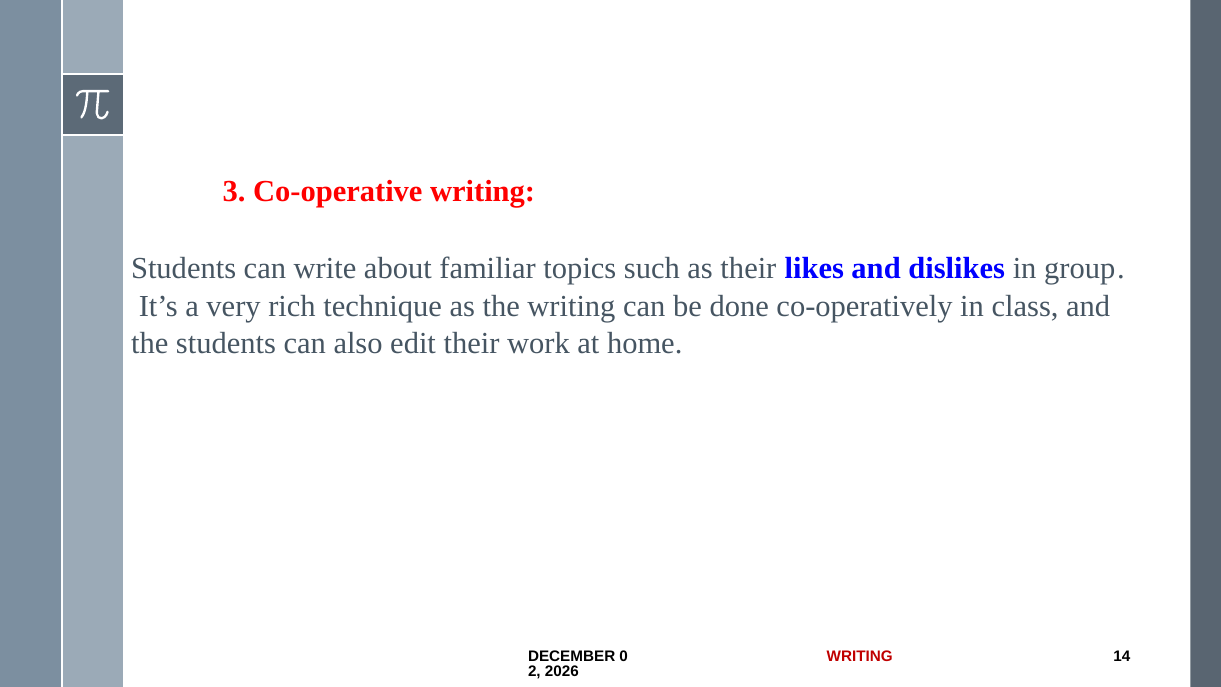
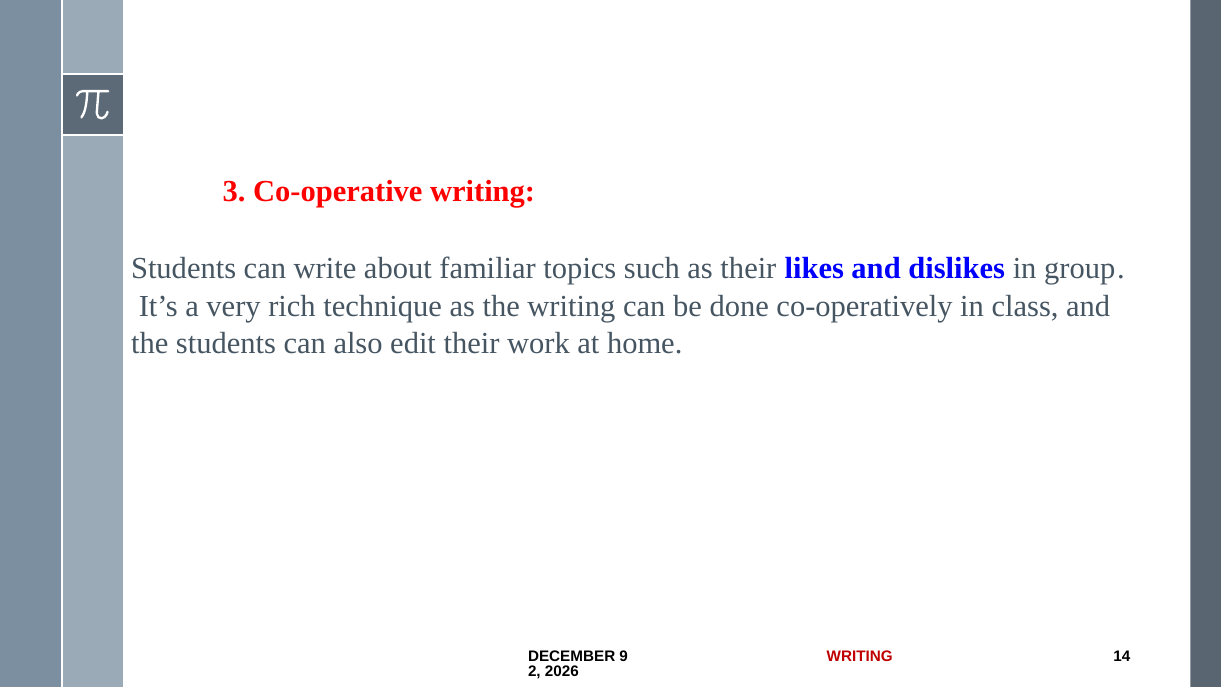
0: 0 -> 9 (624, 656)
